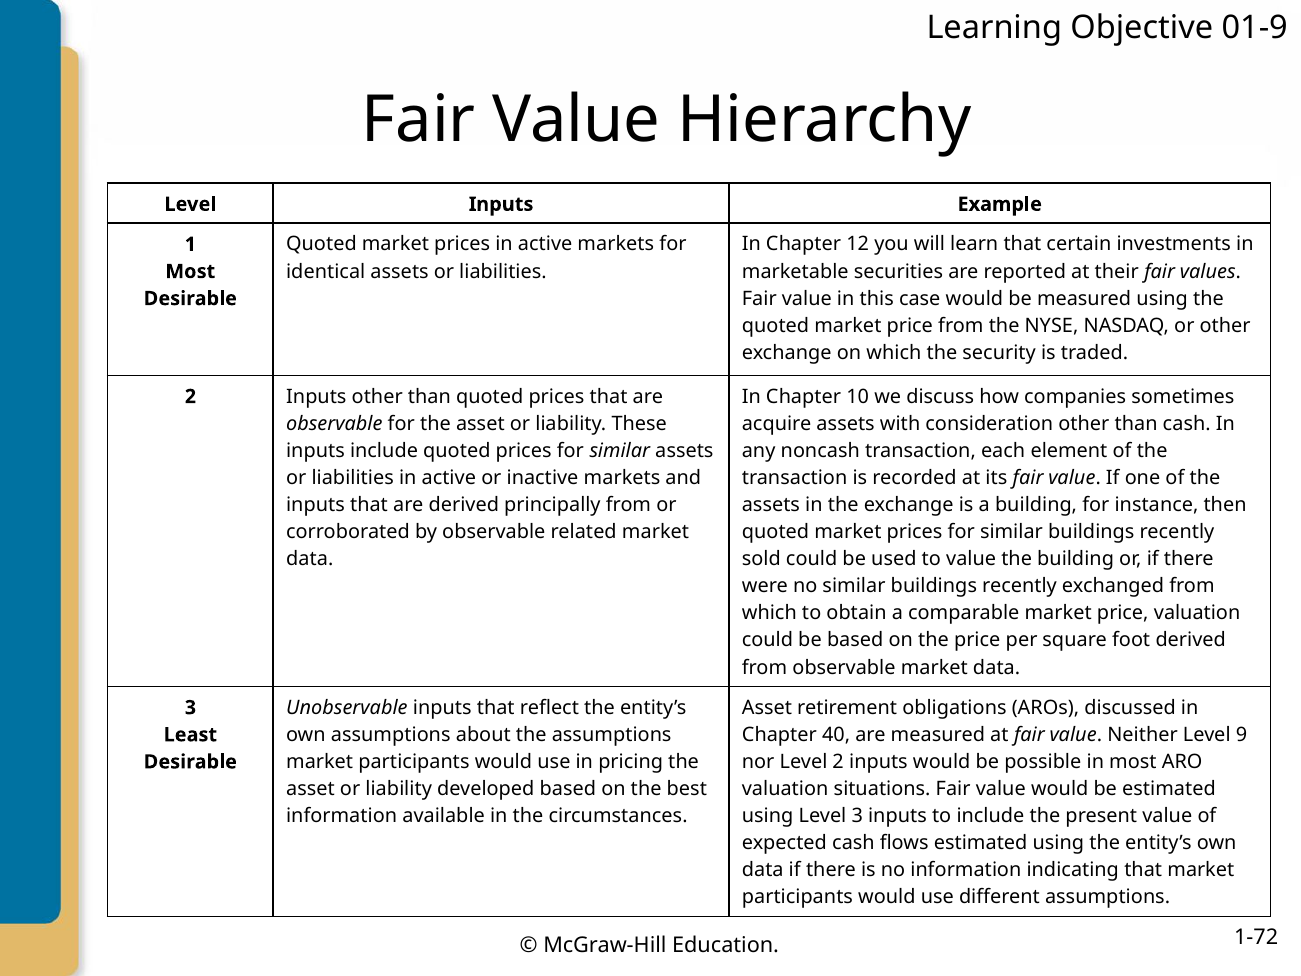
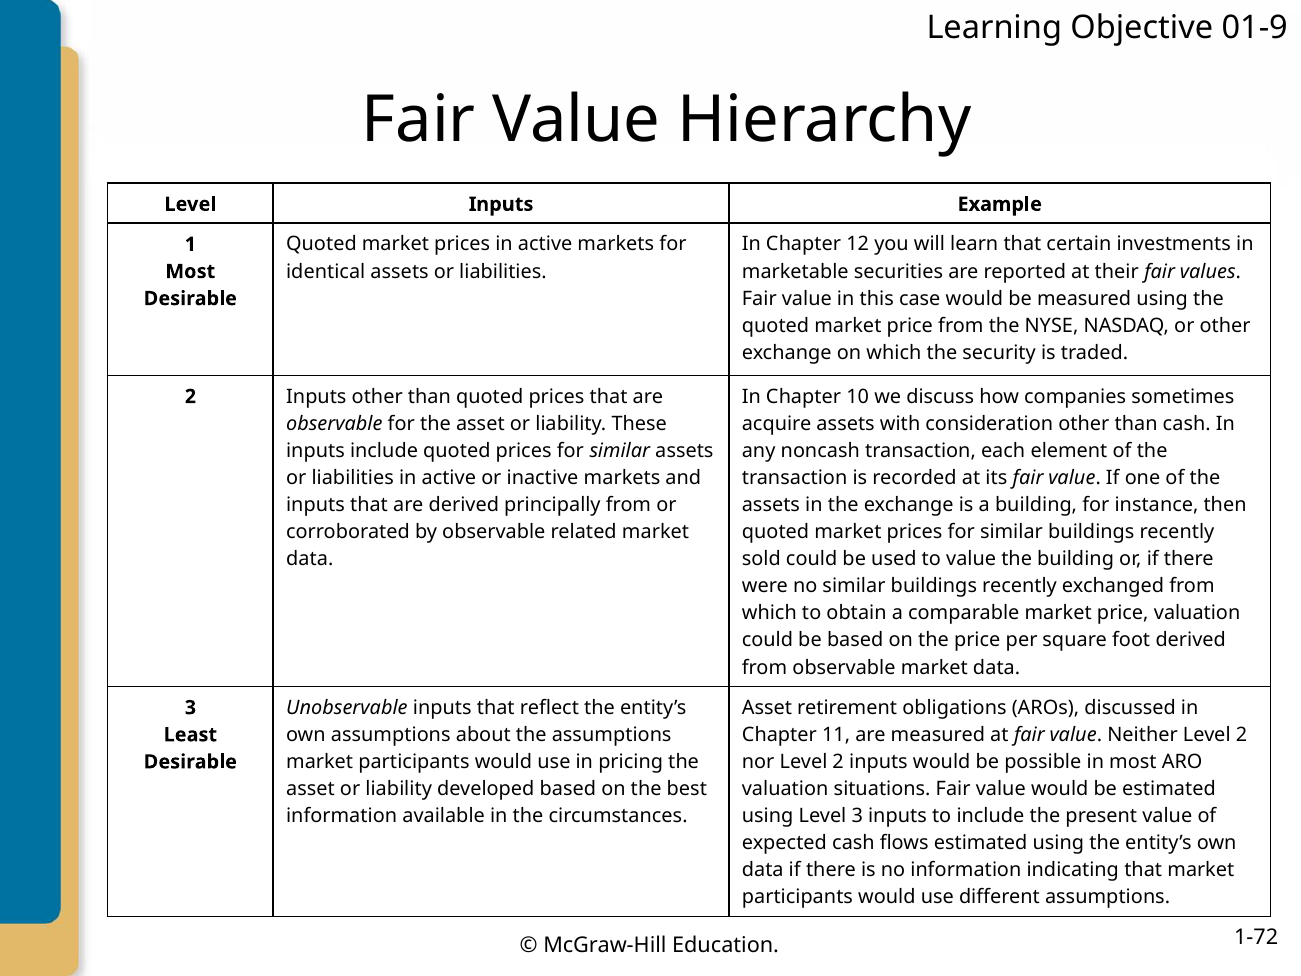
40: 40 -> 11 (836, 735)
Neither Level 9: 9 -> 2 (1242, 735)
